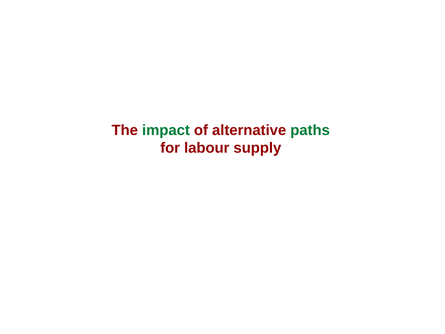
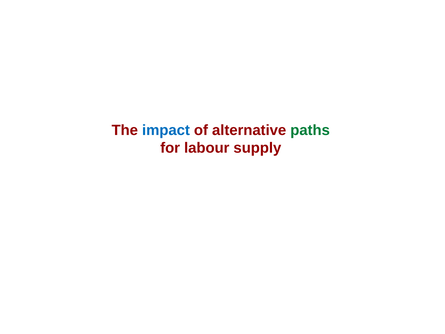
impact colour: green -> blue (166, 130)
